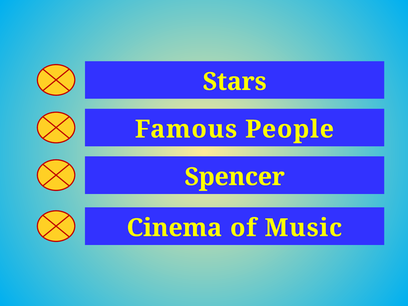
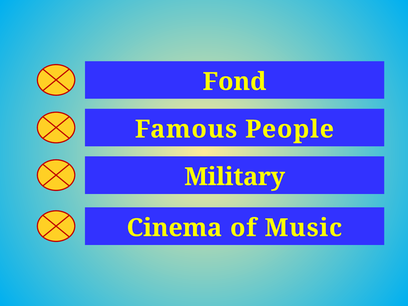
Stars: Stars -> Fond (235, 82)
Spencer: Spencer -> Military (235, 177)
